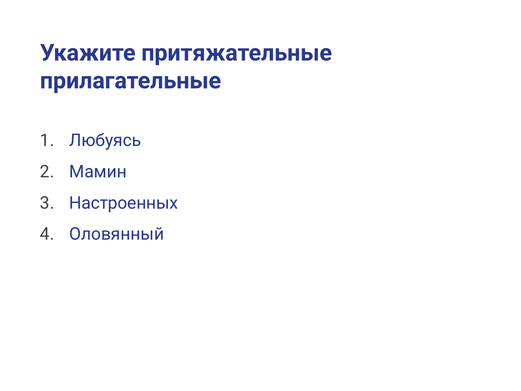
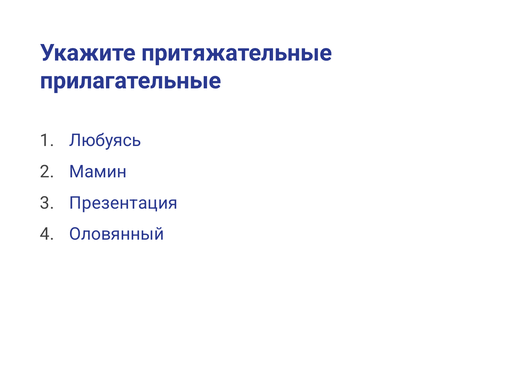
Настроенных: Настроенных -> Презентация (123, 203)
